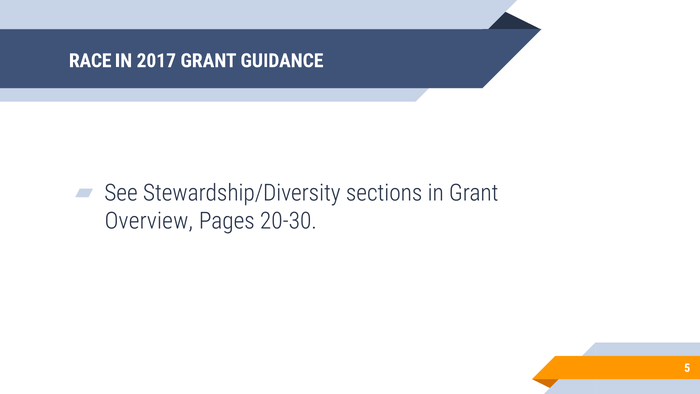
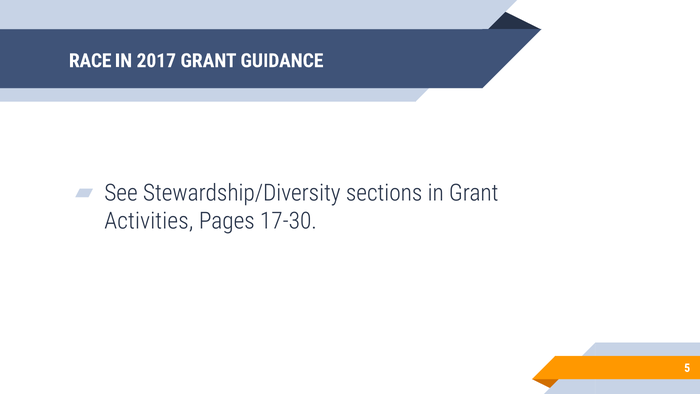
Overview: Overview -> Activities (149, 221)
20-30: 20-30 -> 17-30 (288, 221)
